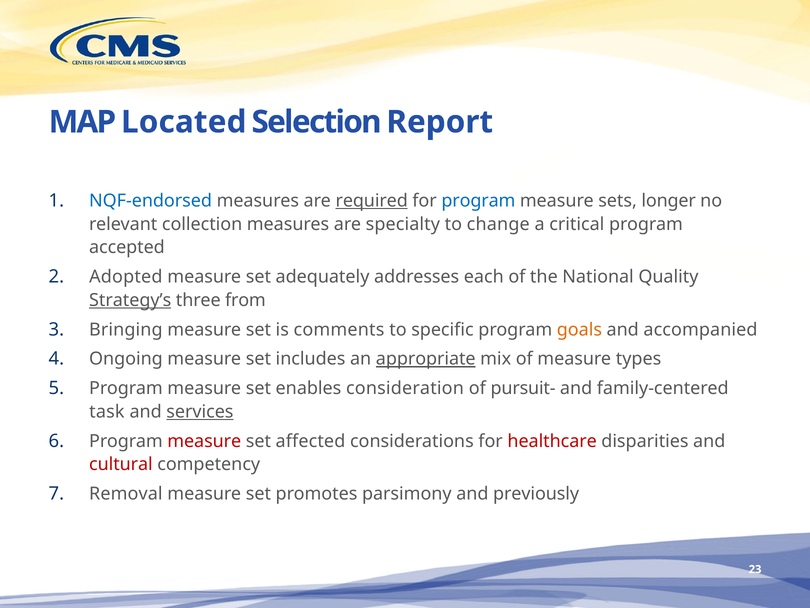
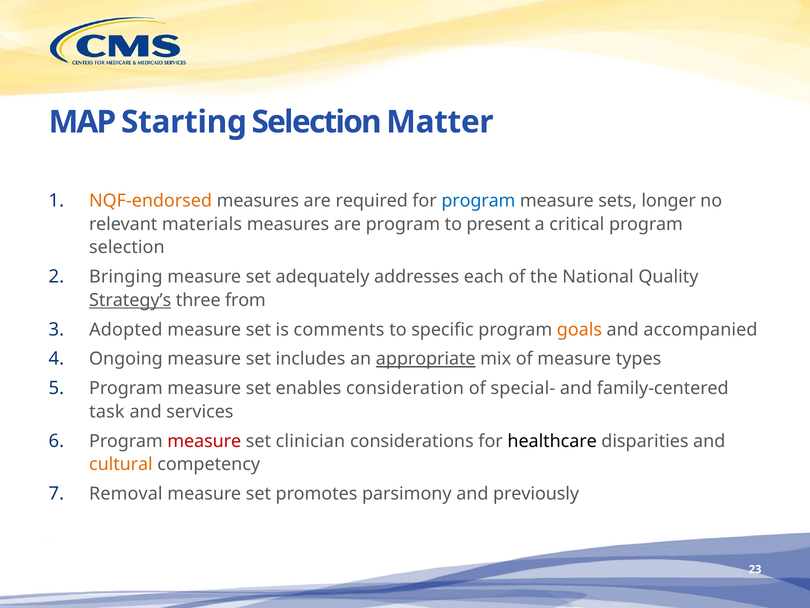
Located: Located -> Starting (184, 122)
Report: Report -> Matter (440, 122)
NQF-endorsed colour: blue -> orange (151, 201)
required underline: present -> none (372, 201)
collection: collection -> materials (202, 224)
are specialty: specialty -> program (403, 224)
change: change -> present (498, 224)
accepted: accepted -> selection (127, 247)
Adopted: Adopted -> Bringing (126, 277)
Bringing: Bringing -> Adopted (126, 329)
pursuit-: pursuit- -> special- (523, 388)
services underline: present -> none (200, 411)
affected: affected -> clinician (310, 441)
healthcare colour: red -> black (552, 441)
cultural colour: red -> orange (121, 464)
